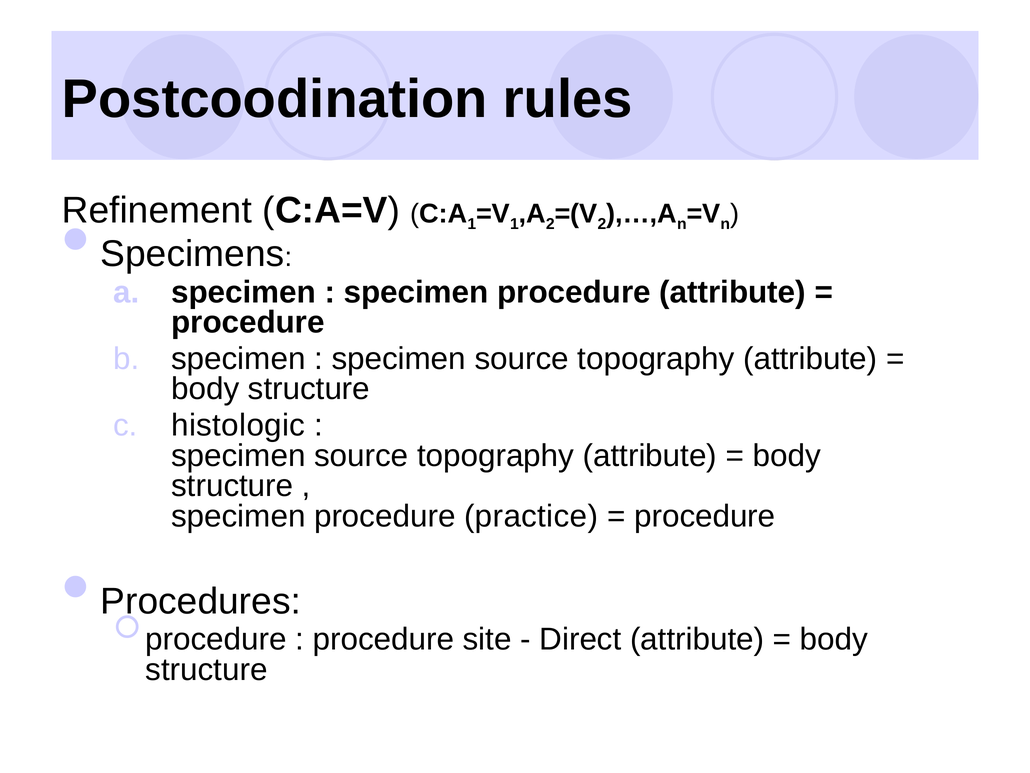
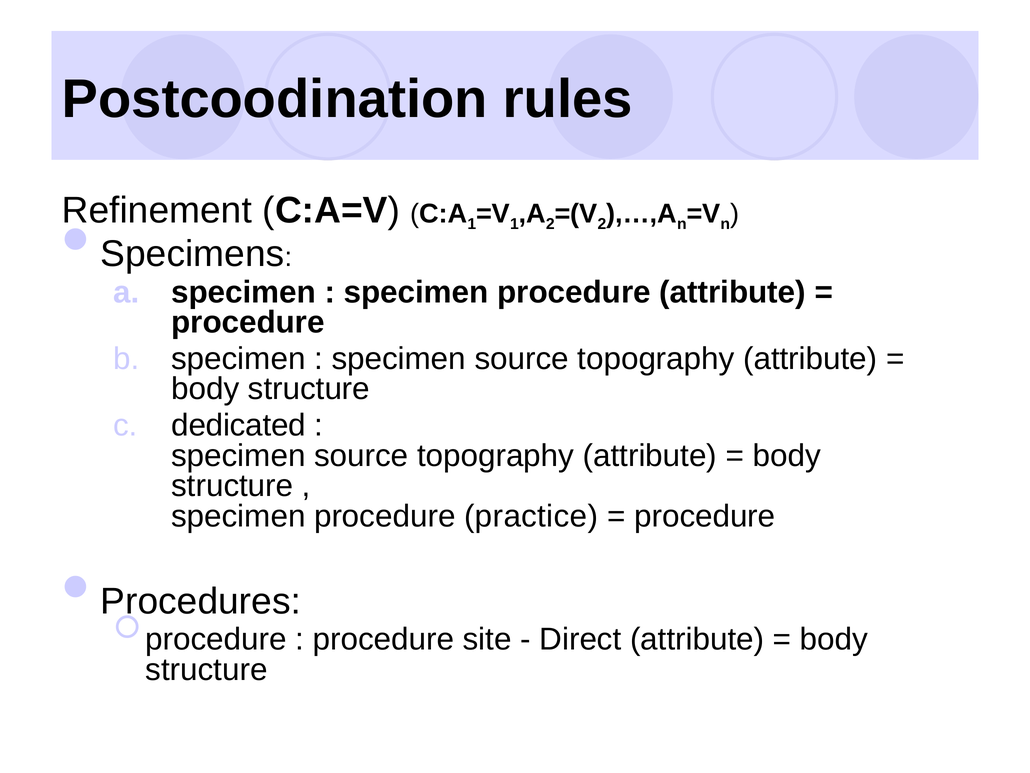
histologic: histologic -> dedicated (239, 425)
